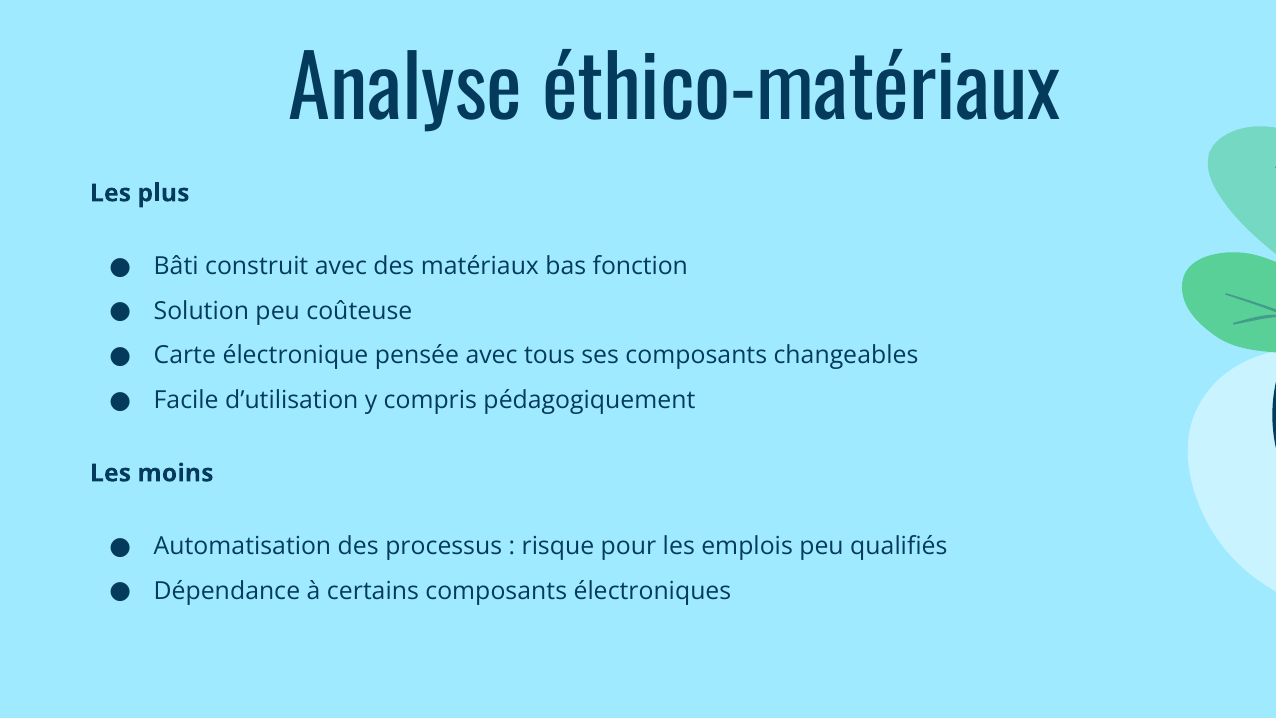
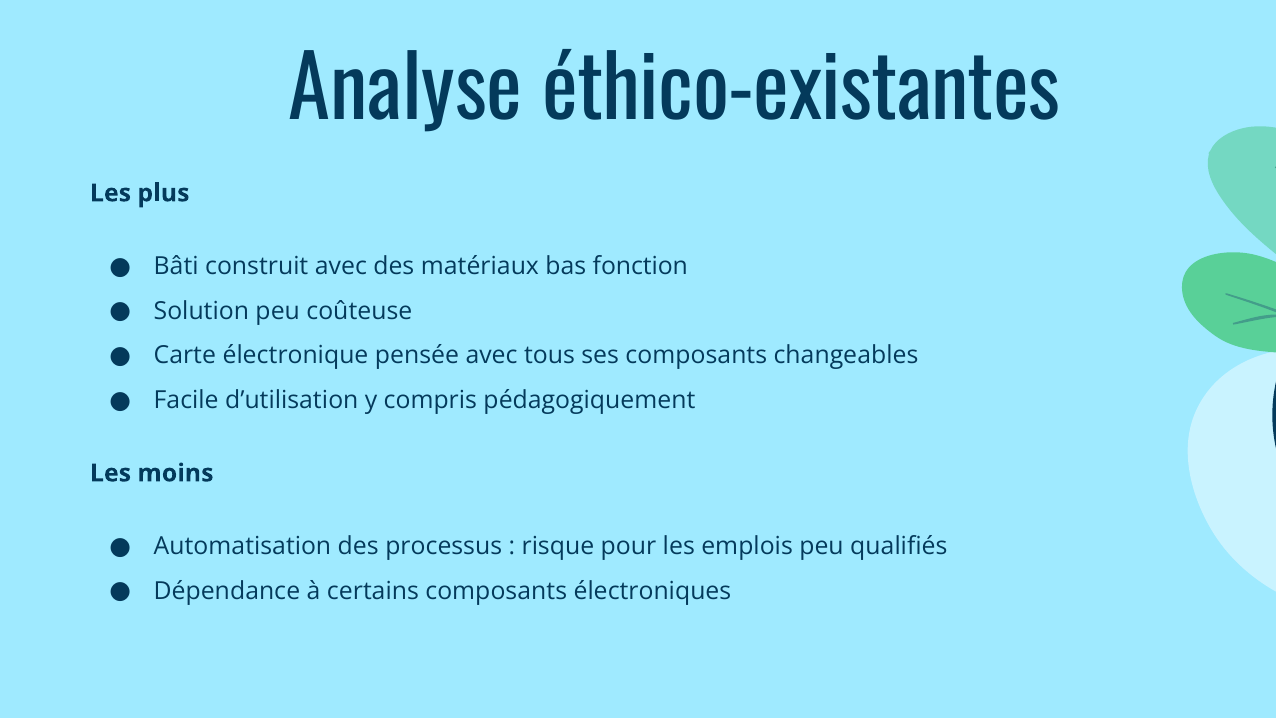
éthico-matériaux: éthico-matériaux -> éthico-existantes (801, 91)
